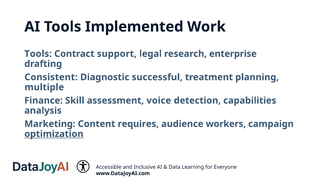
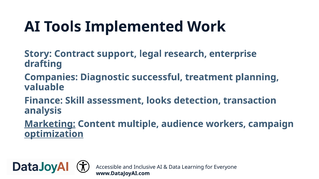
Tools: Tools -> Story (38, 54)
Consistent: Consistent -> Companies (51, 77)
multiple: multiple -> valuable (44, 87)
voice: voice -> looks (159, 101)
capabilities: capabilities -> transaction (250, 101)
Marketing underline: none -> present (50, 124)
requires: requires -> multiple (138, 124)
